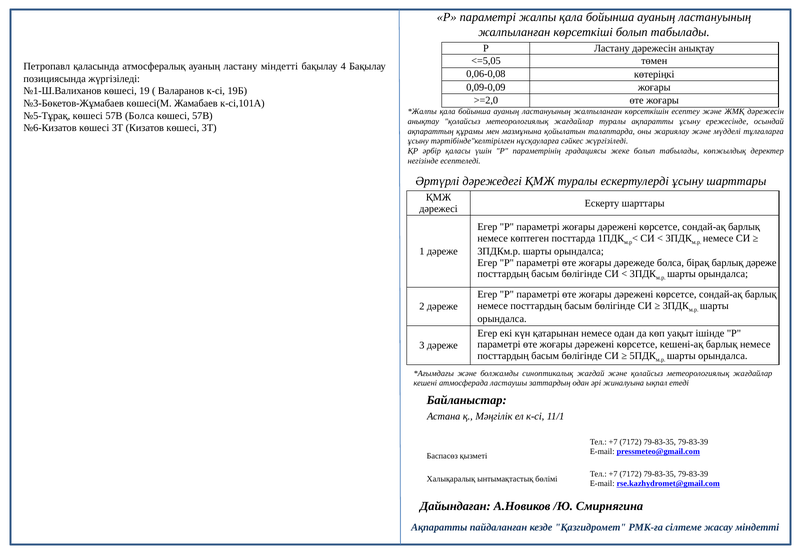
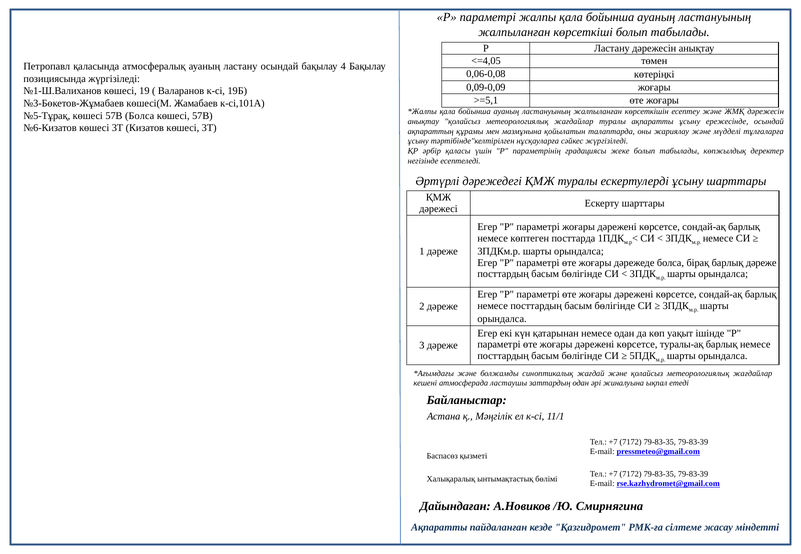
<=5,05: <=5,05 -> <=4,05 (486, 61)
ластану міндетті: міндетті -> осындай (280, 67)
>=2,0: >=2,0 -> >=5,1 (486, 101)
кешені-ақ: кешені-ақ -> туралы-ақ (682, 345)
